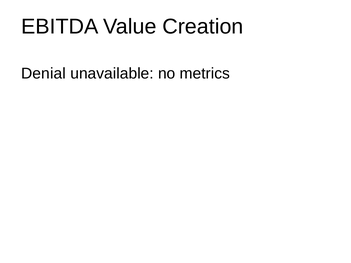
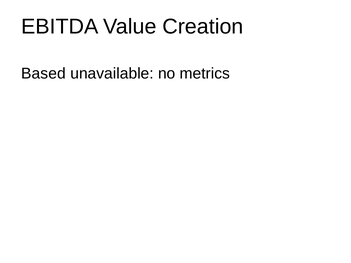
Denial: Denial -> Based (43, 74)
